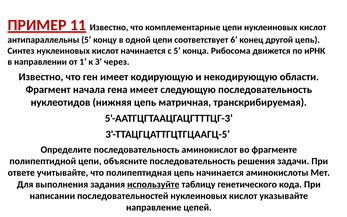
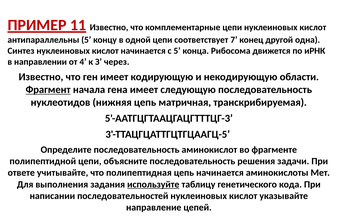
6: 6 -> 7 (234, 40)
другой цепь: цепь -> одна (308, 40)
1: 1 -> 4 (83, 62)
Фрагмент underline: none -> present (48, 90)
